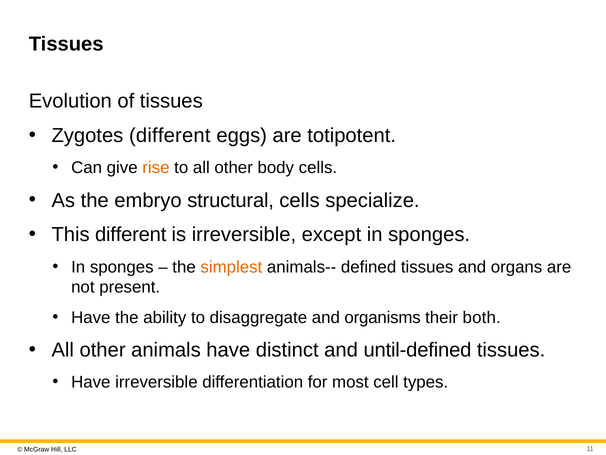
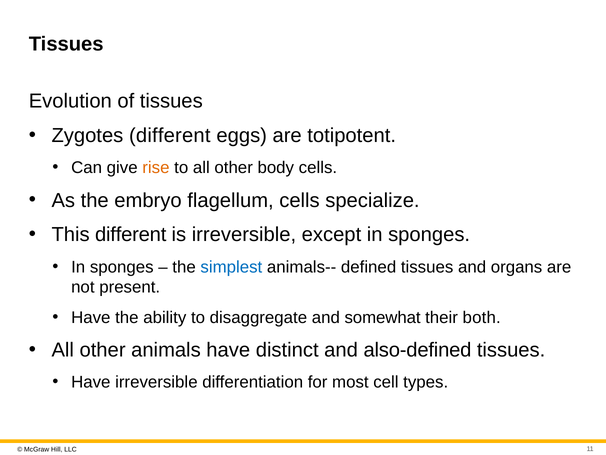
structural: structural -> flagellum (231, 200)
simplest colour: orange -> blue (231, 267)
organisms: organisms -> somewhat (383, 317)
until-defined: until-defined -> also-defined (417, 350)
